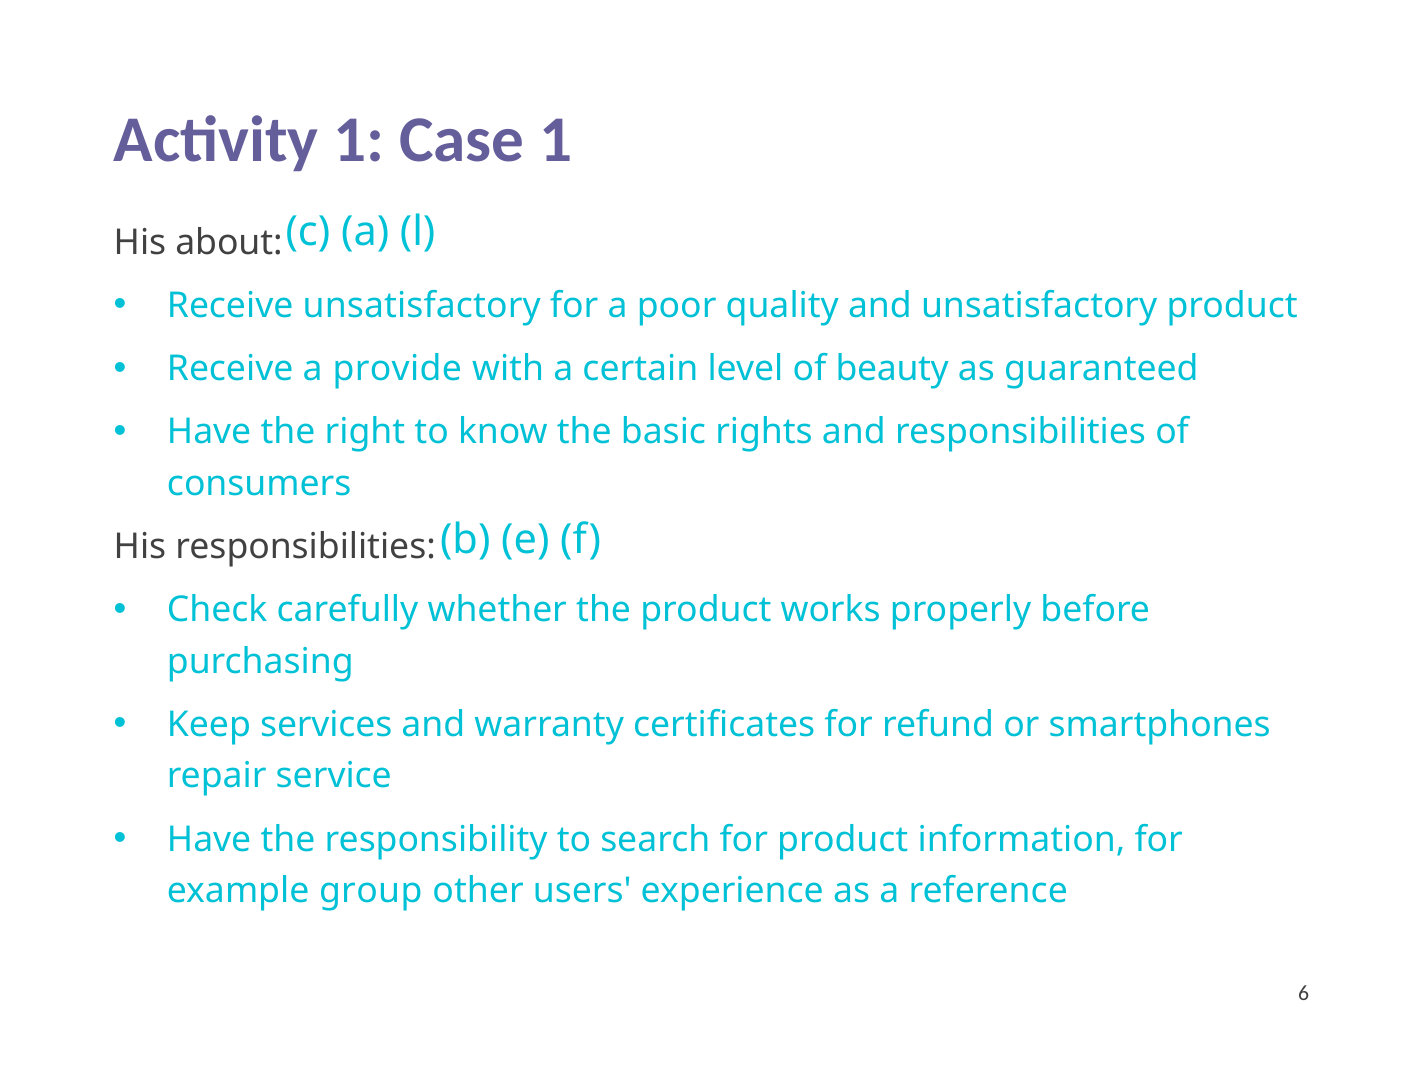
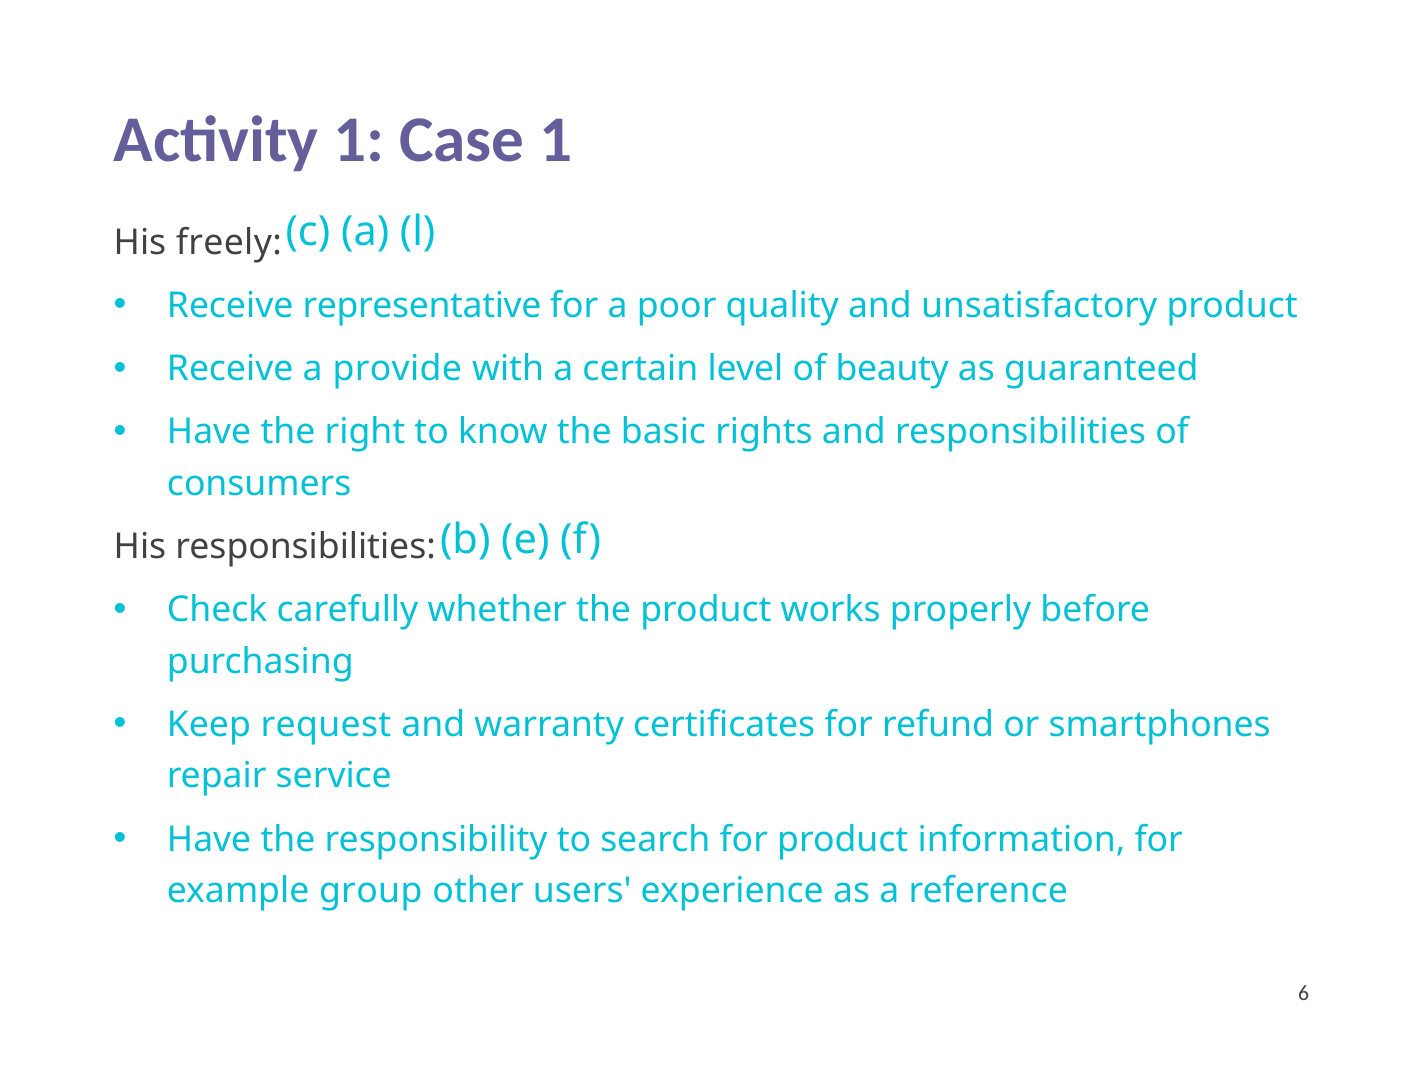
about: about -> freely (229, 243)
Receive unsatisfactory: unsatisfactory -> representative (422, 306)
services: services -> request (326, 725)
